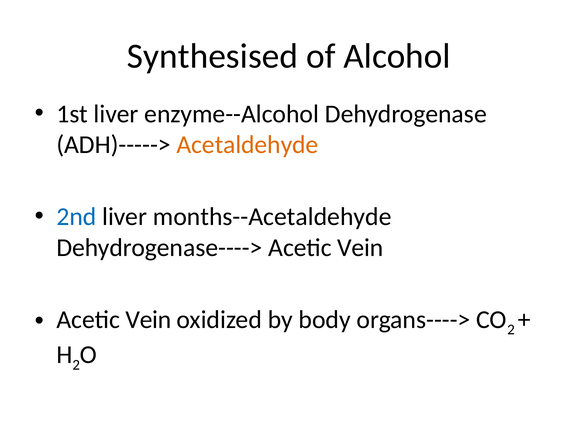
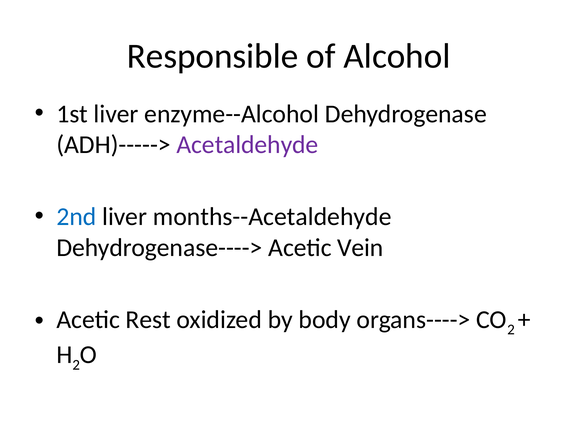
Synthesised: Synthesised -> Responsible (213, 56)
Acetaldehyde colour: orange -> purple (247, 145)
Vein: Vein -> Rest (148, 319)
